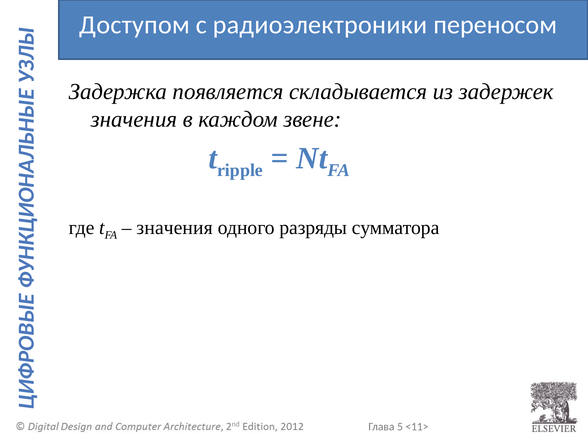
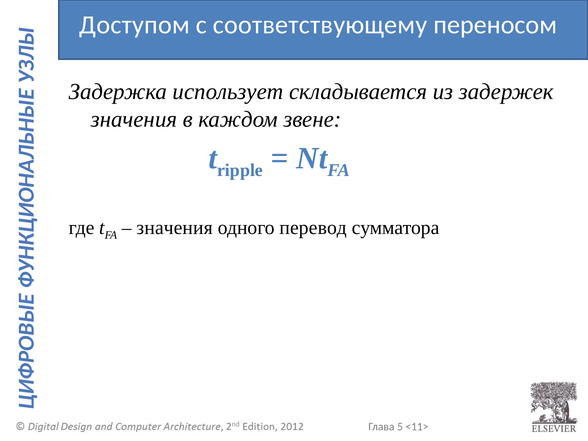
радиоэлектроники: радиоэлектроники -> соответствующему (320, 25)
появляется: появляется -> использует (228, 92)
разряды: разряды -> перевод (313, 228)
